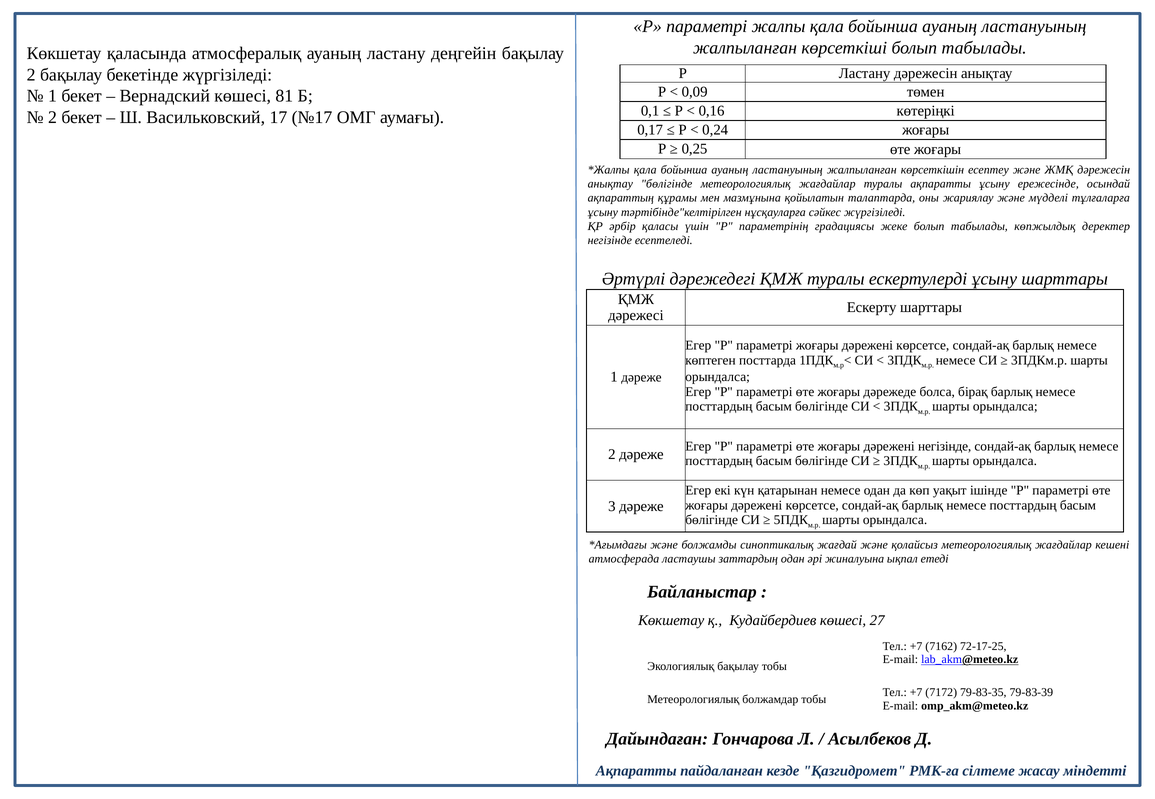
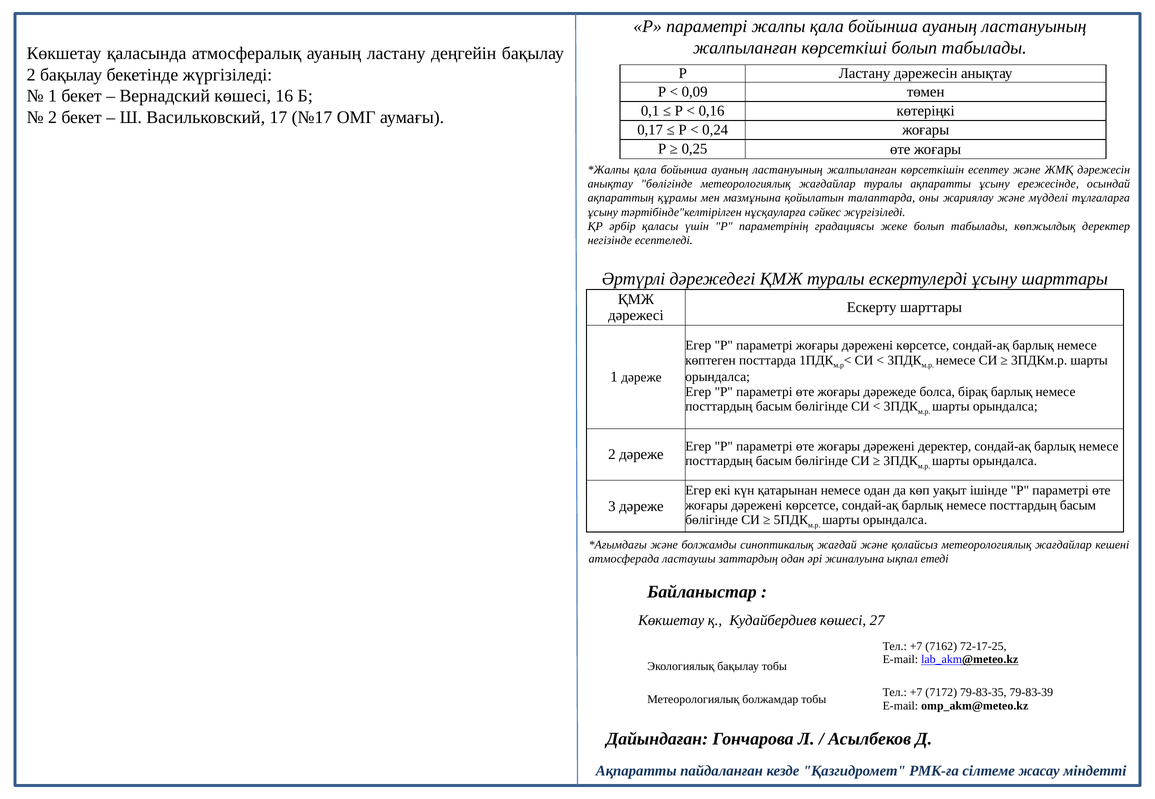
81: 81 -> 16 (284, 96)
дәрежені негізінде: негізінде -> деректер (945, 446)
